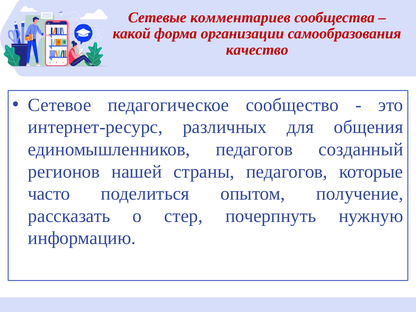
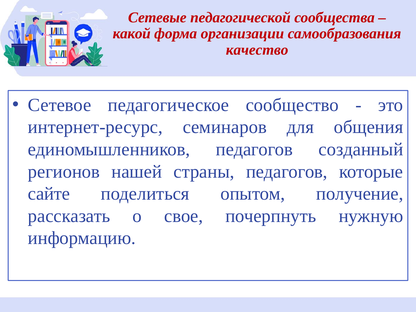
комментариев: комментариев -> педагогической (241, 17)
различных: различных -> семинаров (225, 127)
часто: часто -> сайте (49, 194)
стер: стер -> свое (184, 216)
